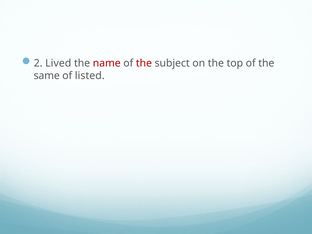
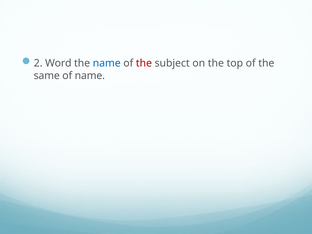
Lived: Lived -> Word (58, 63)
name colour: red -> blue (107, 63)
of listed: listed -> name (90, 76)
